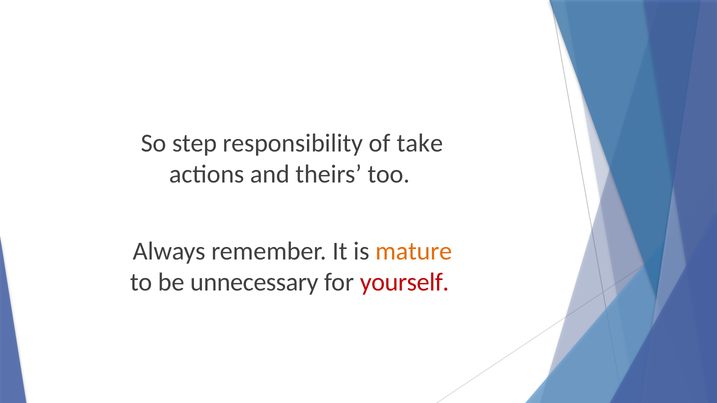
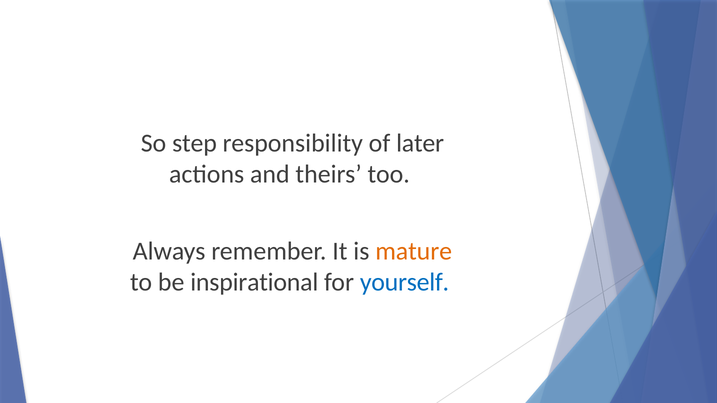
take: take -> later (420, 144)
unnecessary: unnecessary -> inspirational (254, 283)
yourself colour: red -> blue (405, 283)
